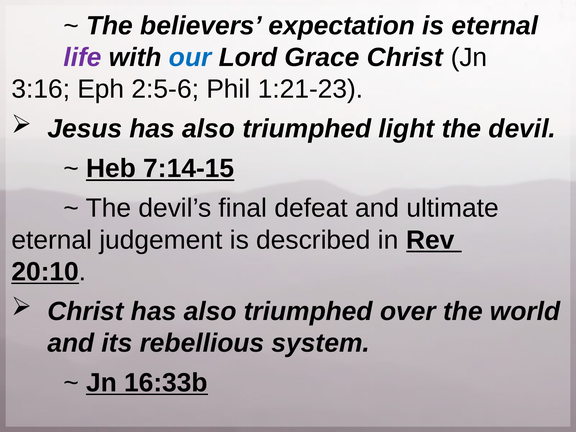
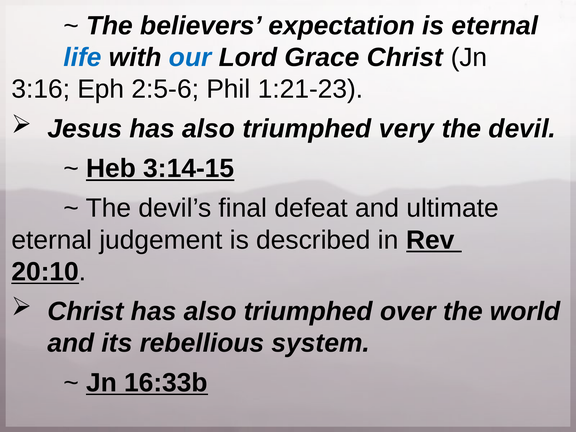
life colour: purple -> blue (83, 58)
light: light -> very (406, 129)
7:14-15: 7:14-15 -> 3:14-15 (189, 169)
